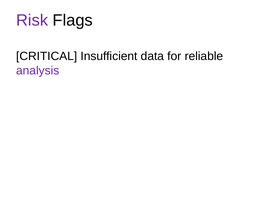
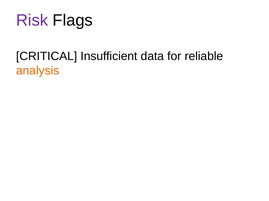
analysis colour: purple -> orange (38, 71)
